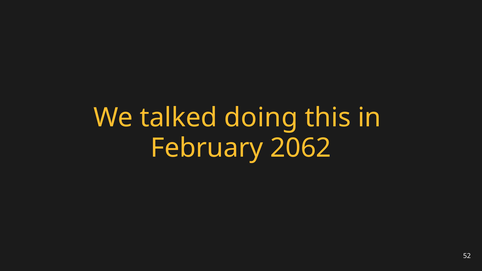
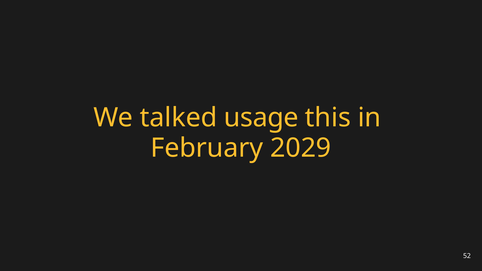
doing: doing -> usage (261, 118)
2062: 2062 -> 2029 (301, 148)
